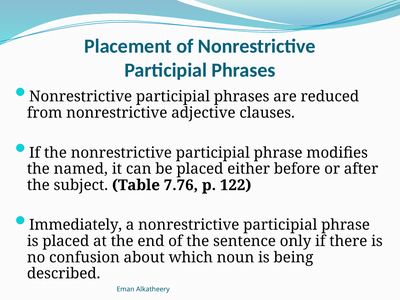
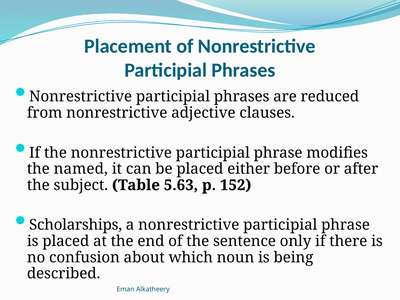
7.76: 7.76 -> 5.63 (181, 185)
122: 122 -> 152 (236, 185)
Immediately: Immediately -> Scholarships (76, 225)
